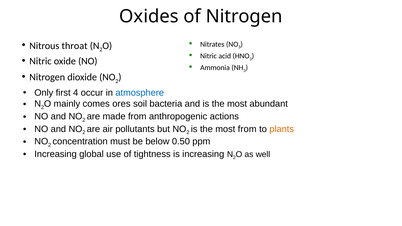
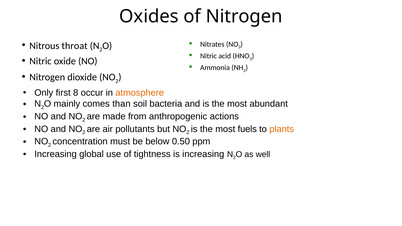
4: 4 -> 8 (76, 93)
atmosphere colour: blue -> orange (140, 93)
ores: ores -> than (121, 104)
most from: from -> fuels (247, 129)
